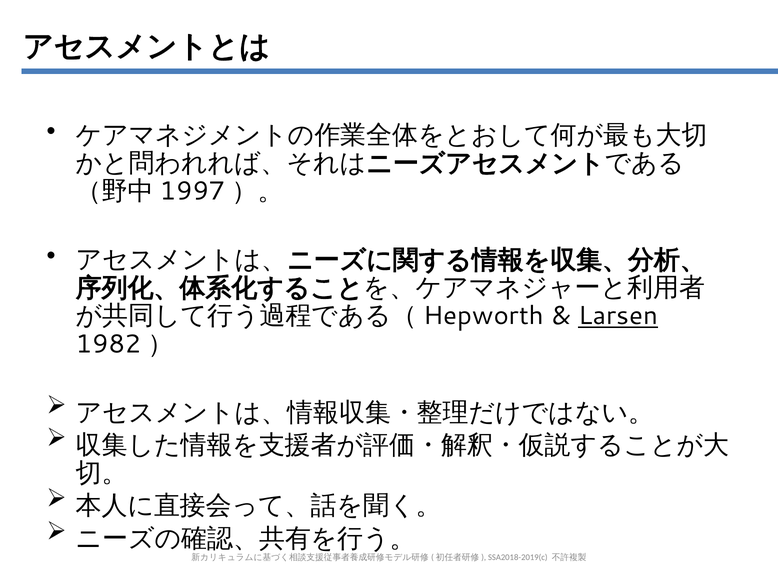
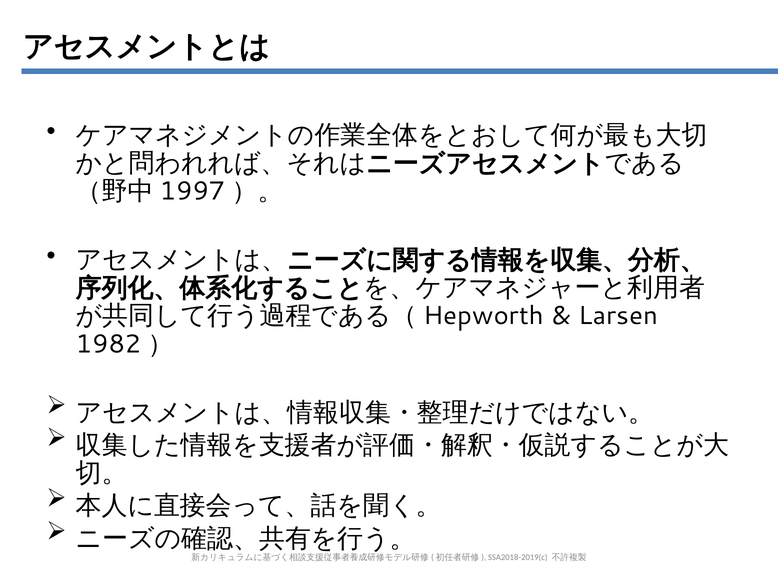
Larsen underline: present -> none (618, 316)
